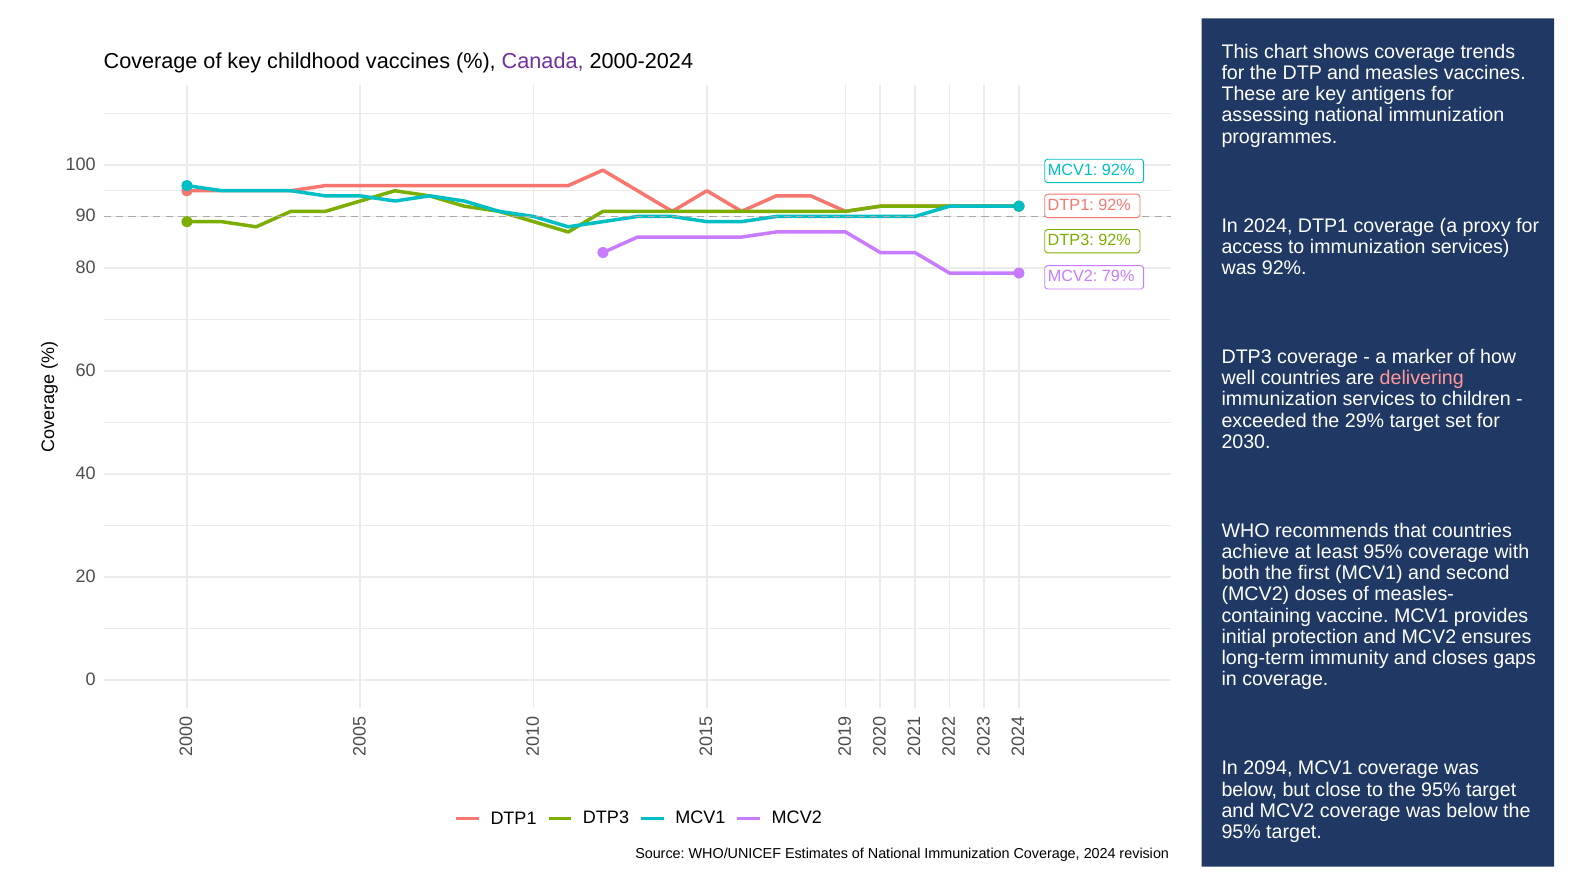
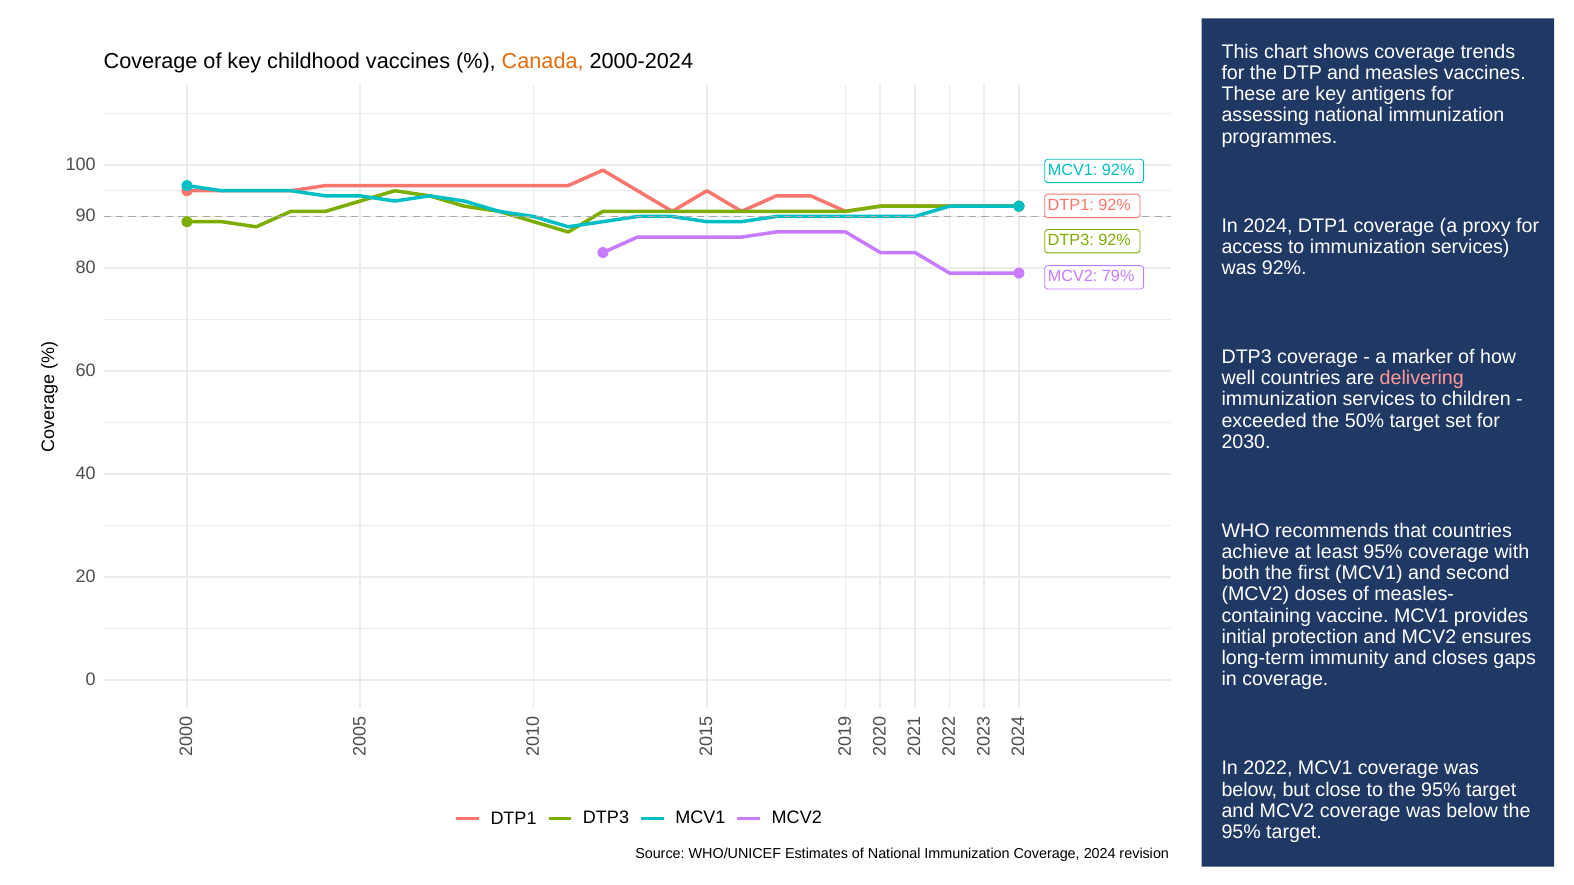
Canada colour: purple -> orange (543, 61)
29%: 29% -> 50% (1365, 421)
2094: 2094 -> 2022 (1268, 769)
